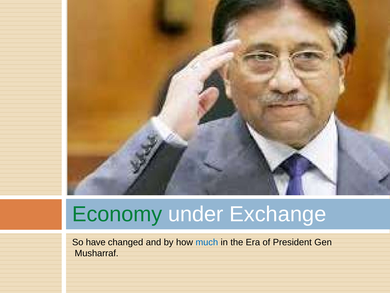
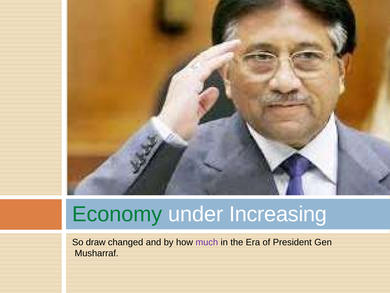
Exchange: Exchange -> Increasing (278, 214)
have: have -> draw (96, 242)
much colour: blue -> purple (207, 242)
